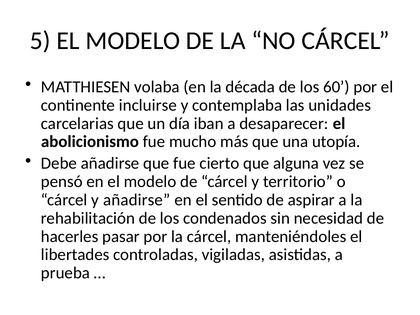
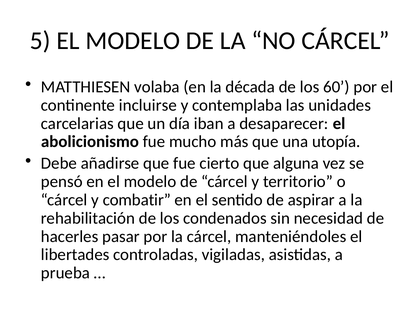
y añadirse: añadirse -> combatir (137, 200)
